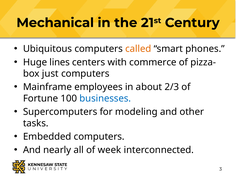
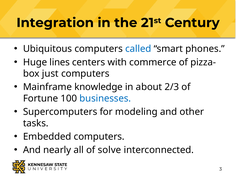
Mechanical: Mechanical -> Integration (55, 23)
called colour: orange -> blue (138, 49)
employees: employees -> knowledge (99, 87)
week: week -> solve (109, 150)
